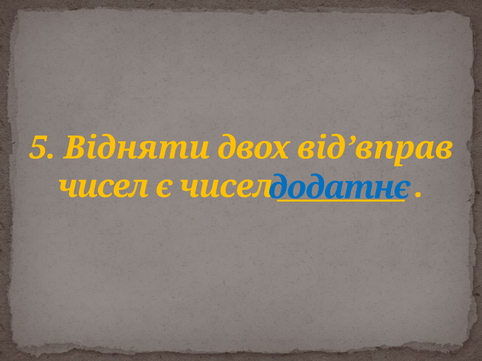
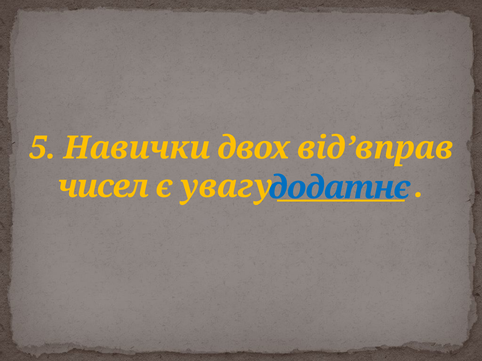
Відняти: Відняти -> Навички (137, 148)
є чисел: чисел -> увагу (226, 187)
